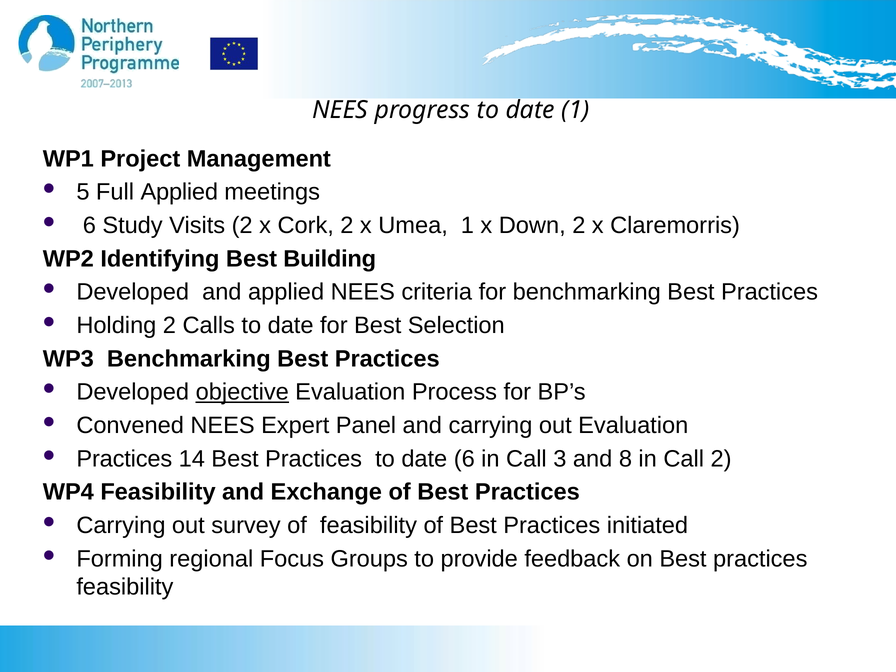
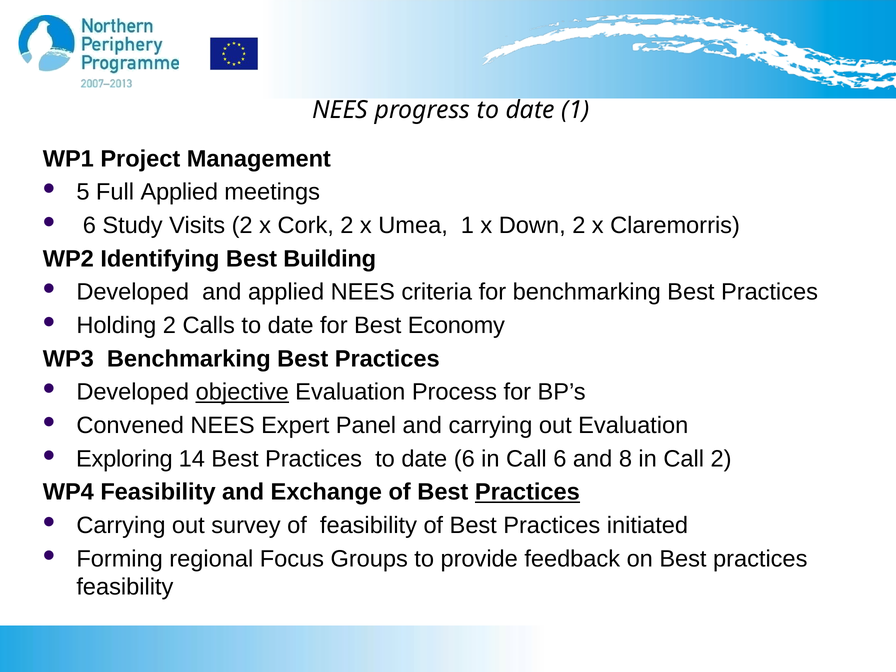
Selection: Selection -> Economy (456, 325)
Practices: Practices -> Exploring (124, 459)
Call 3: 3 -> 6 (560, 459)
Practices underline: none -> present (527, 492)
